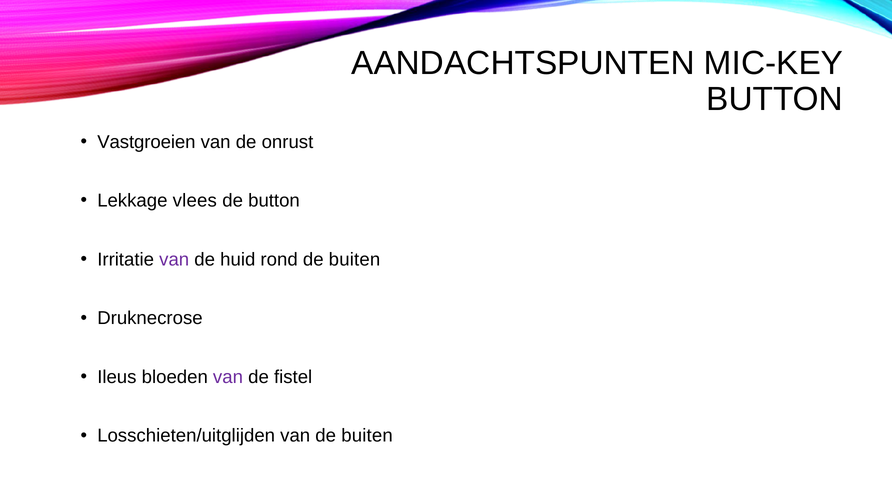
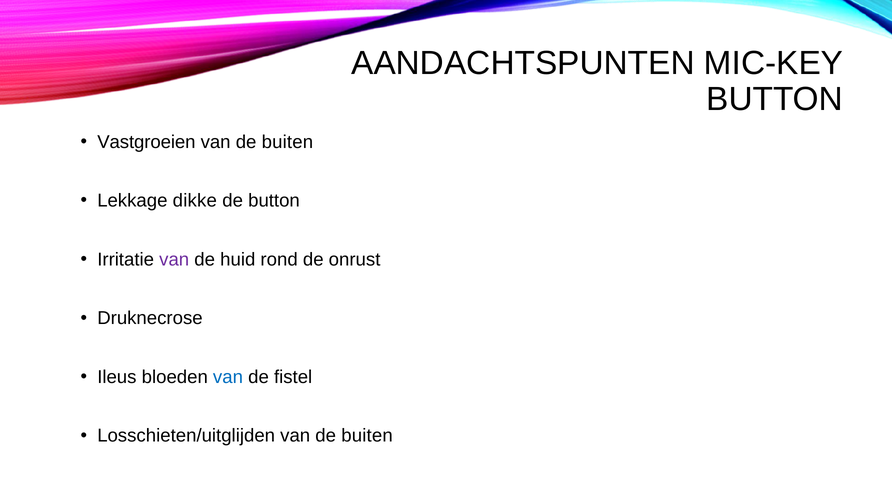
onrust: onrust -> buiten (287, 142)
vlees: vlees -> dikke (195, 201)
rond de buiten: buiten -> onrust (355, 259)
van colour: purple -> blue (228, 377)
